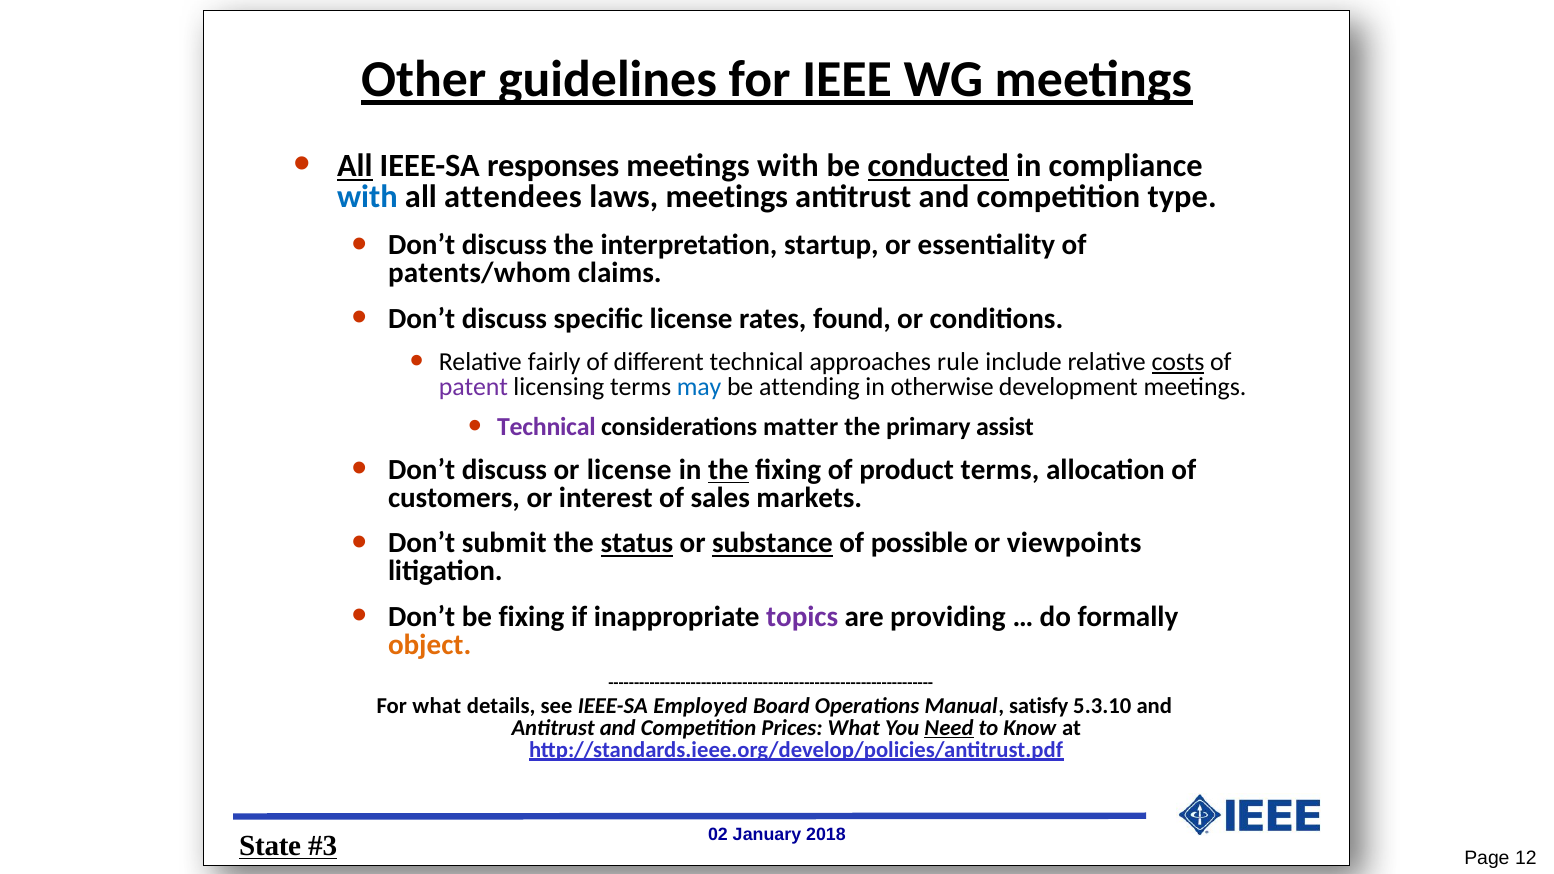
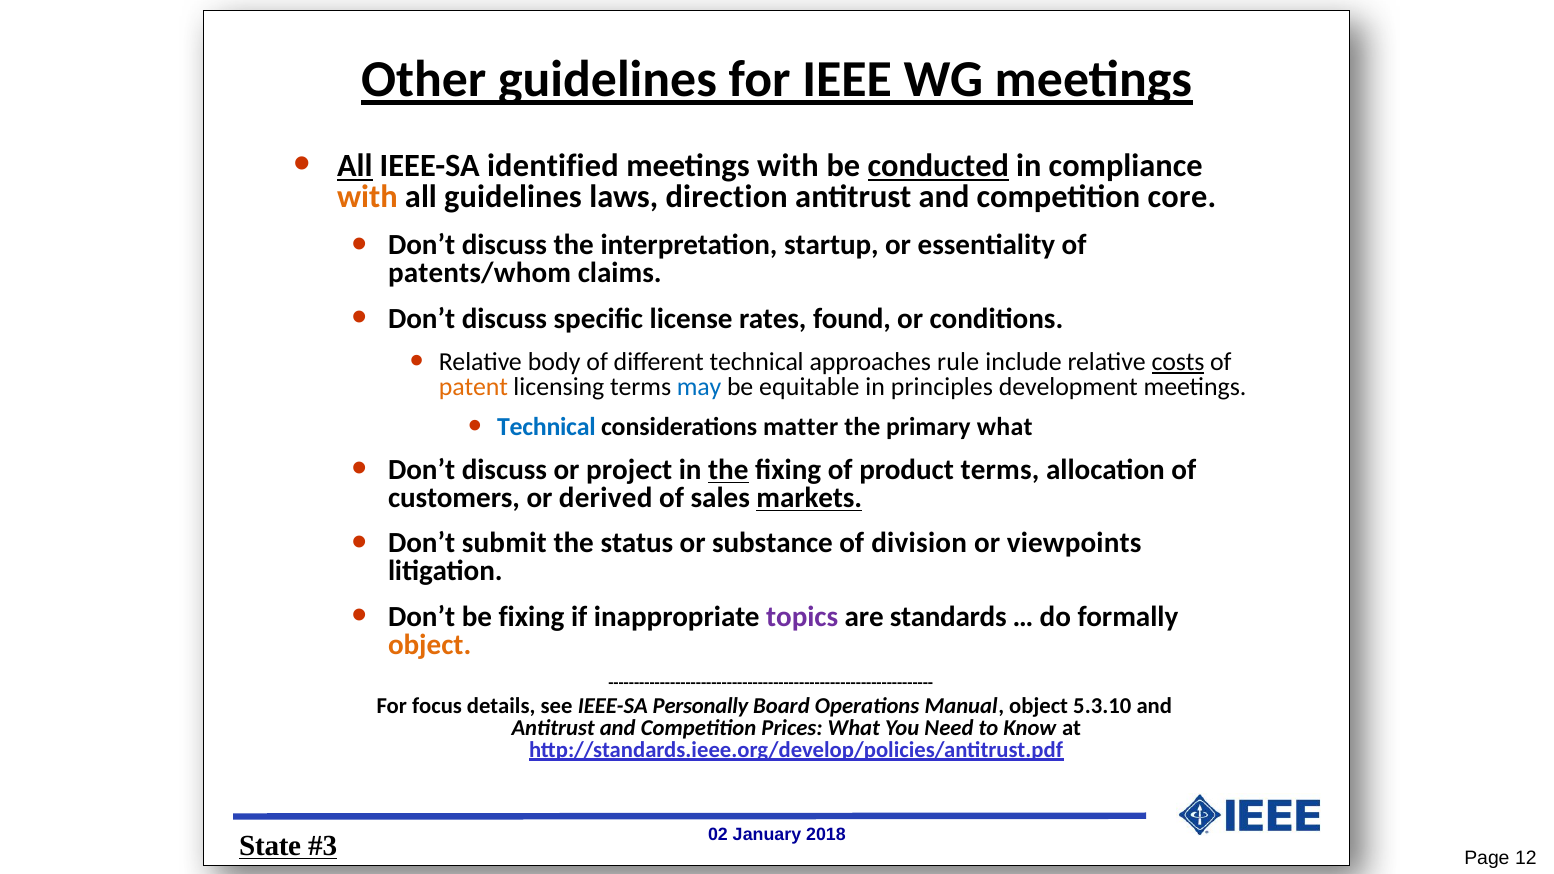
responses: responses -> identified (553, 166)
with colour: blue -> orange (367, 197)
all attendees: attendees -> guidelines (513, 197)
laws meetings: meetings -> direction (727, 197)
type: type -> core (1182, 197)
fairly: fairly -> body (554, 362)
patent colour: purple -> orange (473, 387)
attending: attending -> equitable (809, 387)
otherwise: otherwise -> principles (942, 387)
Technical colour: purple -> blue (546, 427)
primary assist: assist -> what (1005, 427)
or license: license -> project (629, 470)
interest: interest -> derived (606, 498)
markets underline: none -> present (809, 498)
status underline: present -> none (637, 543)
substance underline: present -> none (772, 543)
possible: possible -> division (919, 543)
providing: providing -> standards (948, 617)
For what: what -> focus (437, 706)
Employed: Employed -> Personally (701, 706)
Manual satisfy: satisfy -> object (1039, 706)
Need underline: present -> none (949, 728)
